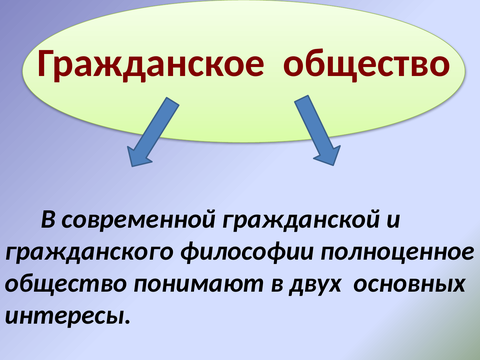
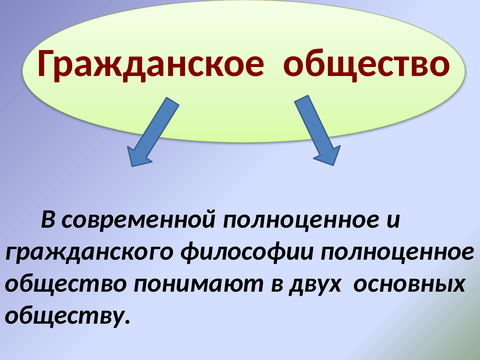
современной гражданской: гражданской -> полноценное (301, 219)
интересы: интересы -> обществу (68, 315)
